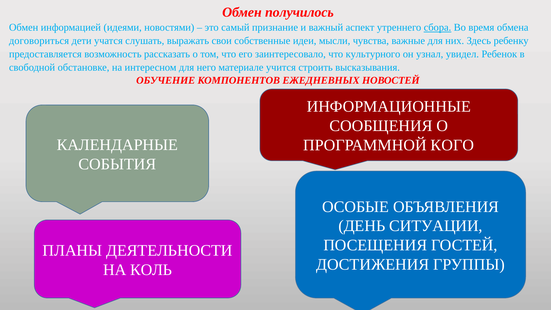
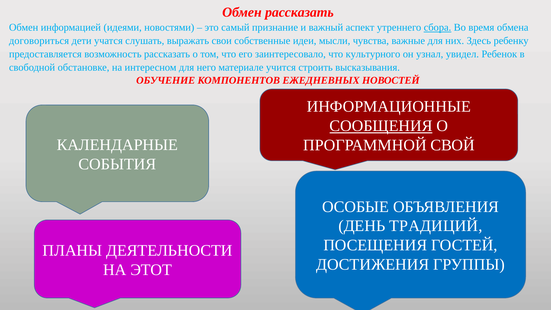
Обмен получилось: получилось -> рассказать (299, 12)
СООБЩЕНИЯ underline: none -> present (381, 126)
КОГО: КОГО -> СВОЙ (453, 145)
СИТУАЦИИ: СИТУАЦИИ -> ТРАДИЦИЙ (436, 226)
КОЛЬ: КОЛЬ -> ЭТОТ (151, 270)
